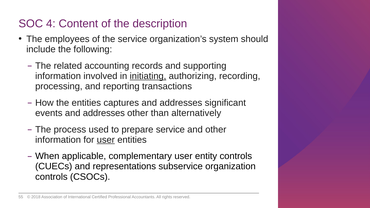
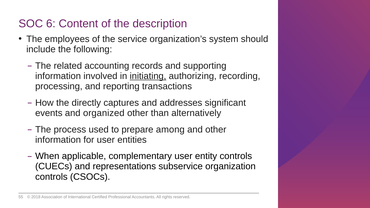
4: 4 -> 6 (51, 24)
the entities: entities -> directly (86, 103)
events and addresses: addresses -> organized (104, 113)
prepare service: service -> among (170, 130)
user underline: present -> none (106, 140)
